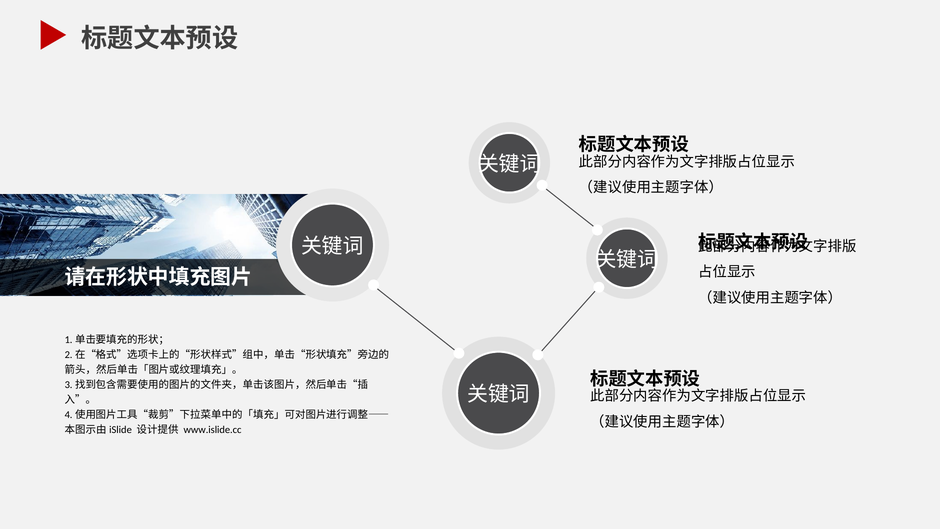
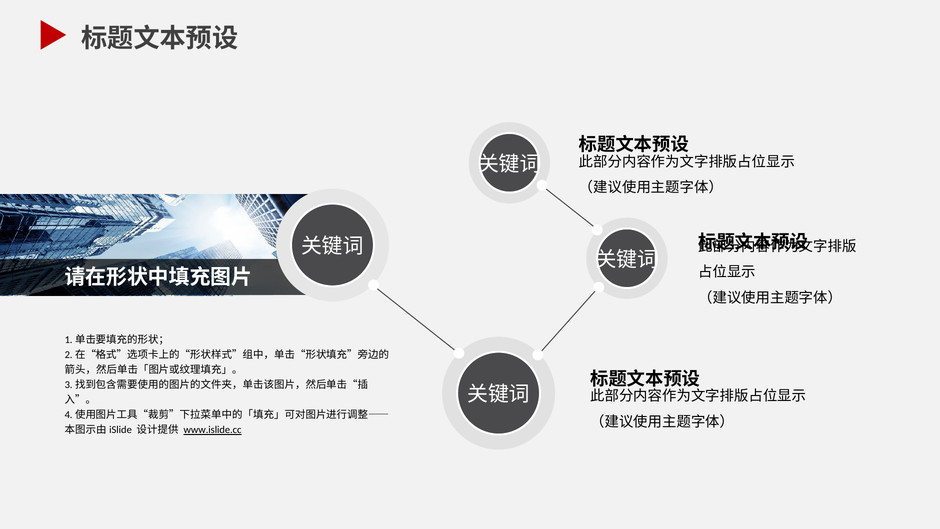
www.islide.cc underline: none -> present (212, 430)
